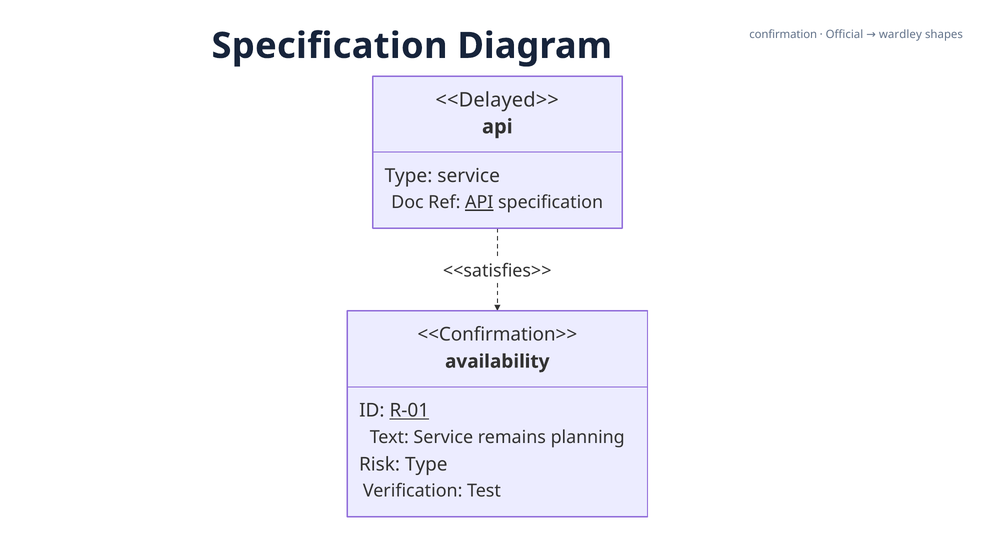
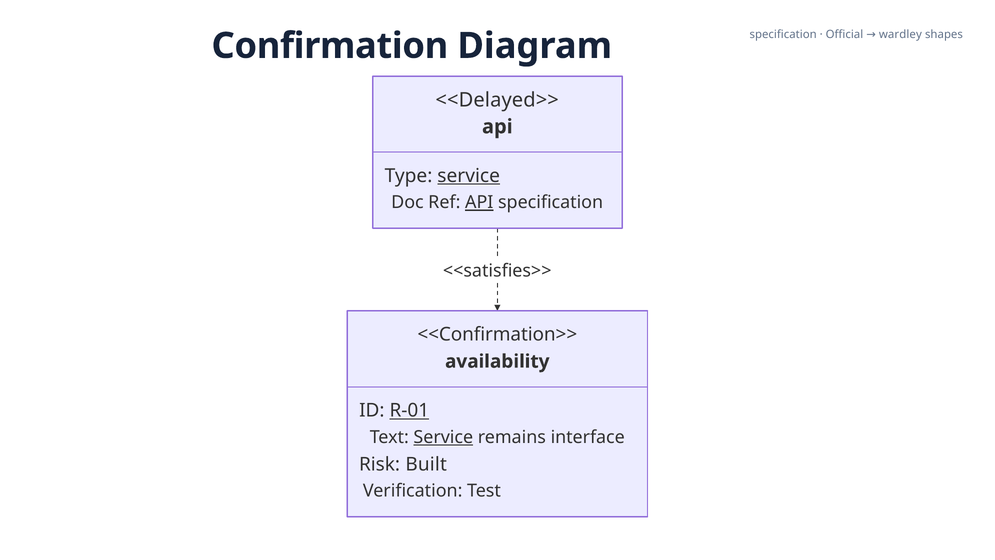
confirmation: confirmation -> specification (783, 34)
Specification: Specification -> Confirmation (330, 46)
service underline: none -> present (469, 176)
Service underline: none -> present (443, 437)
planning: planning -> interface (588, 437)
Risk Type: Type -> Built (426, 464)
